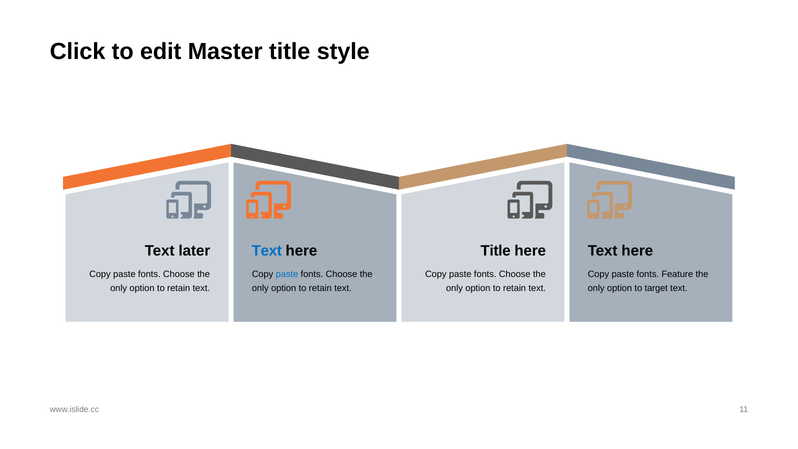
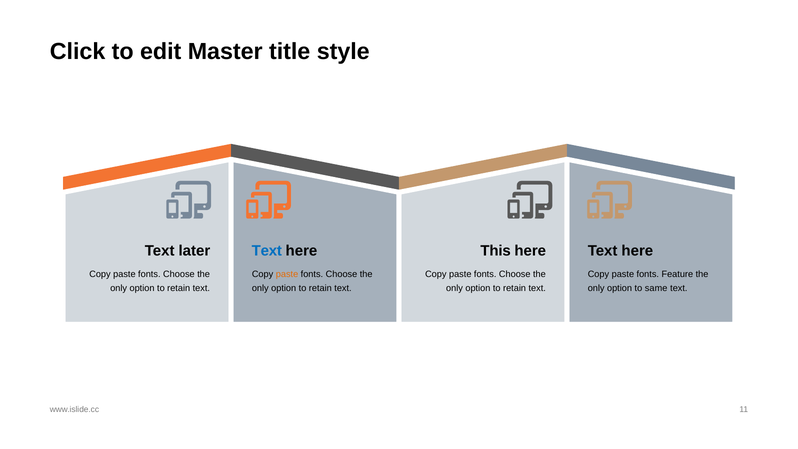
Title: Title -> This (496, 251)
paste colour: blue -> orange (287, 274)
target: target -> same (656, 288)
